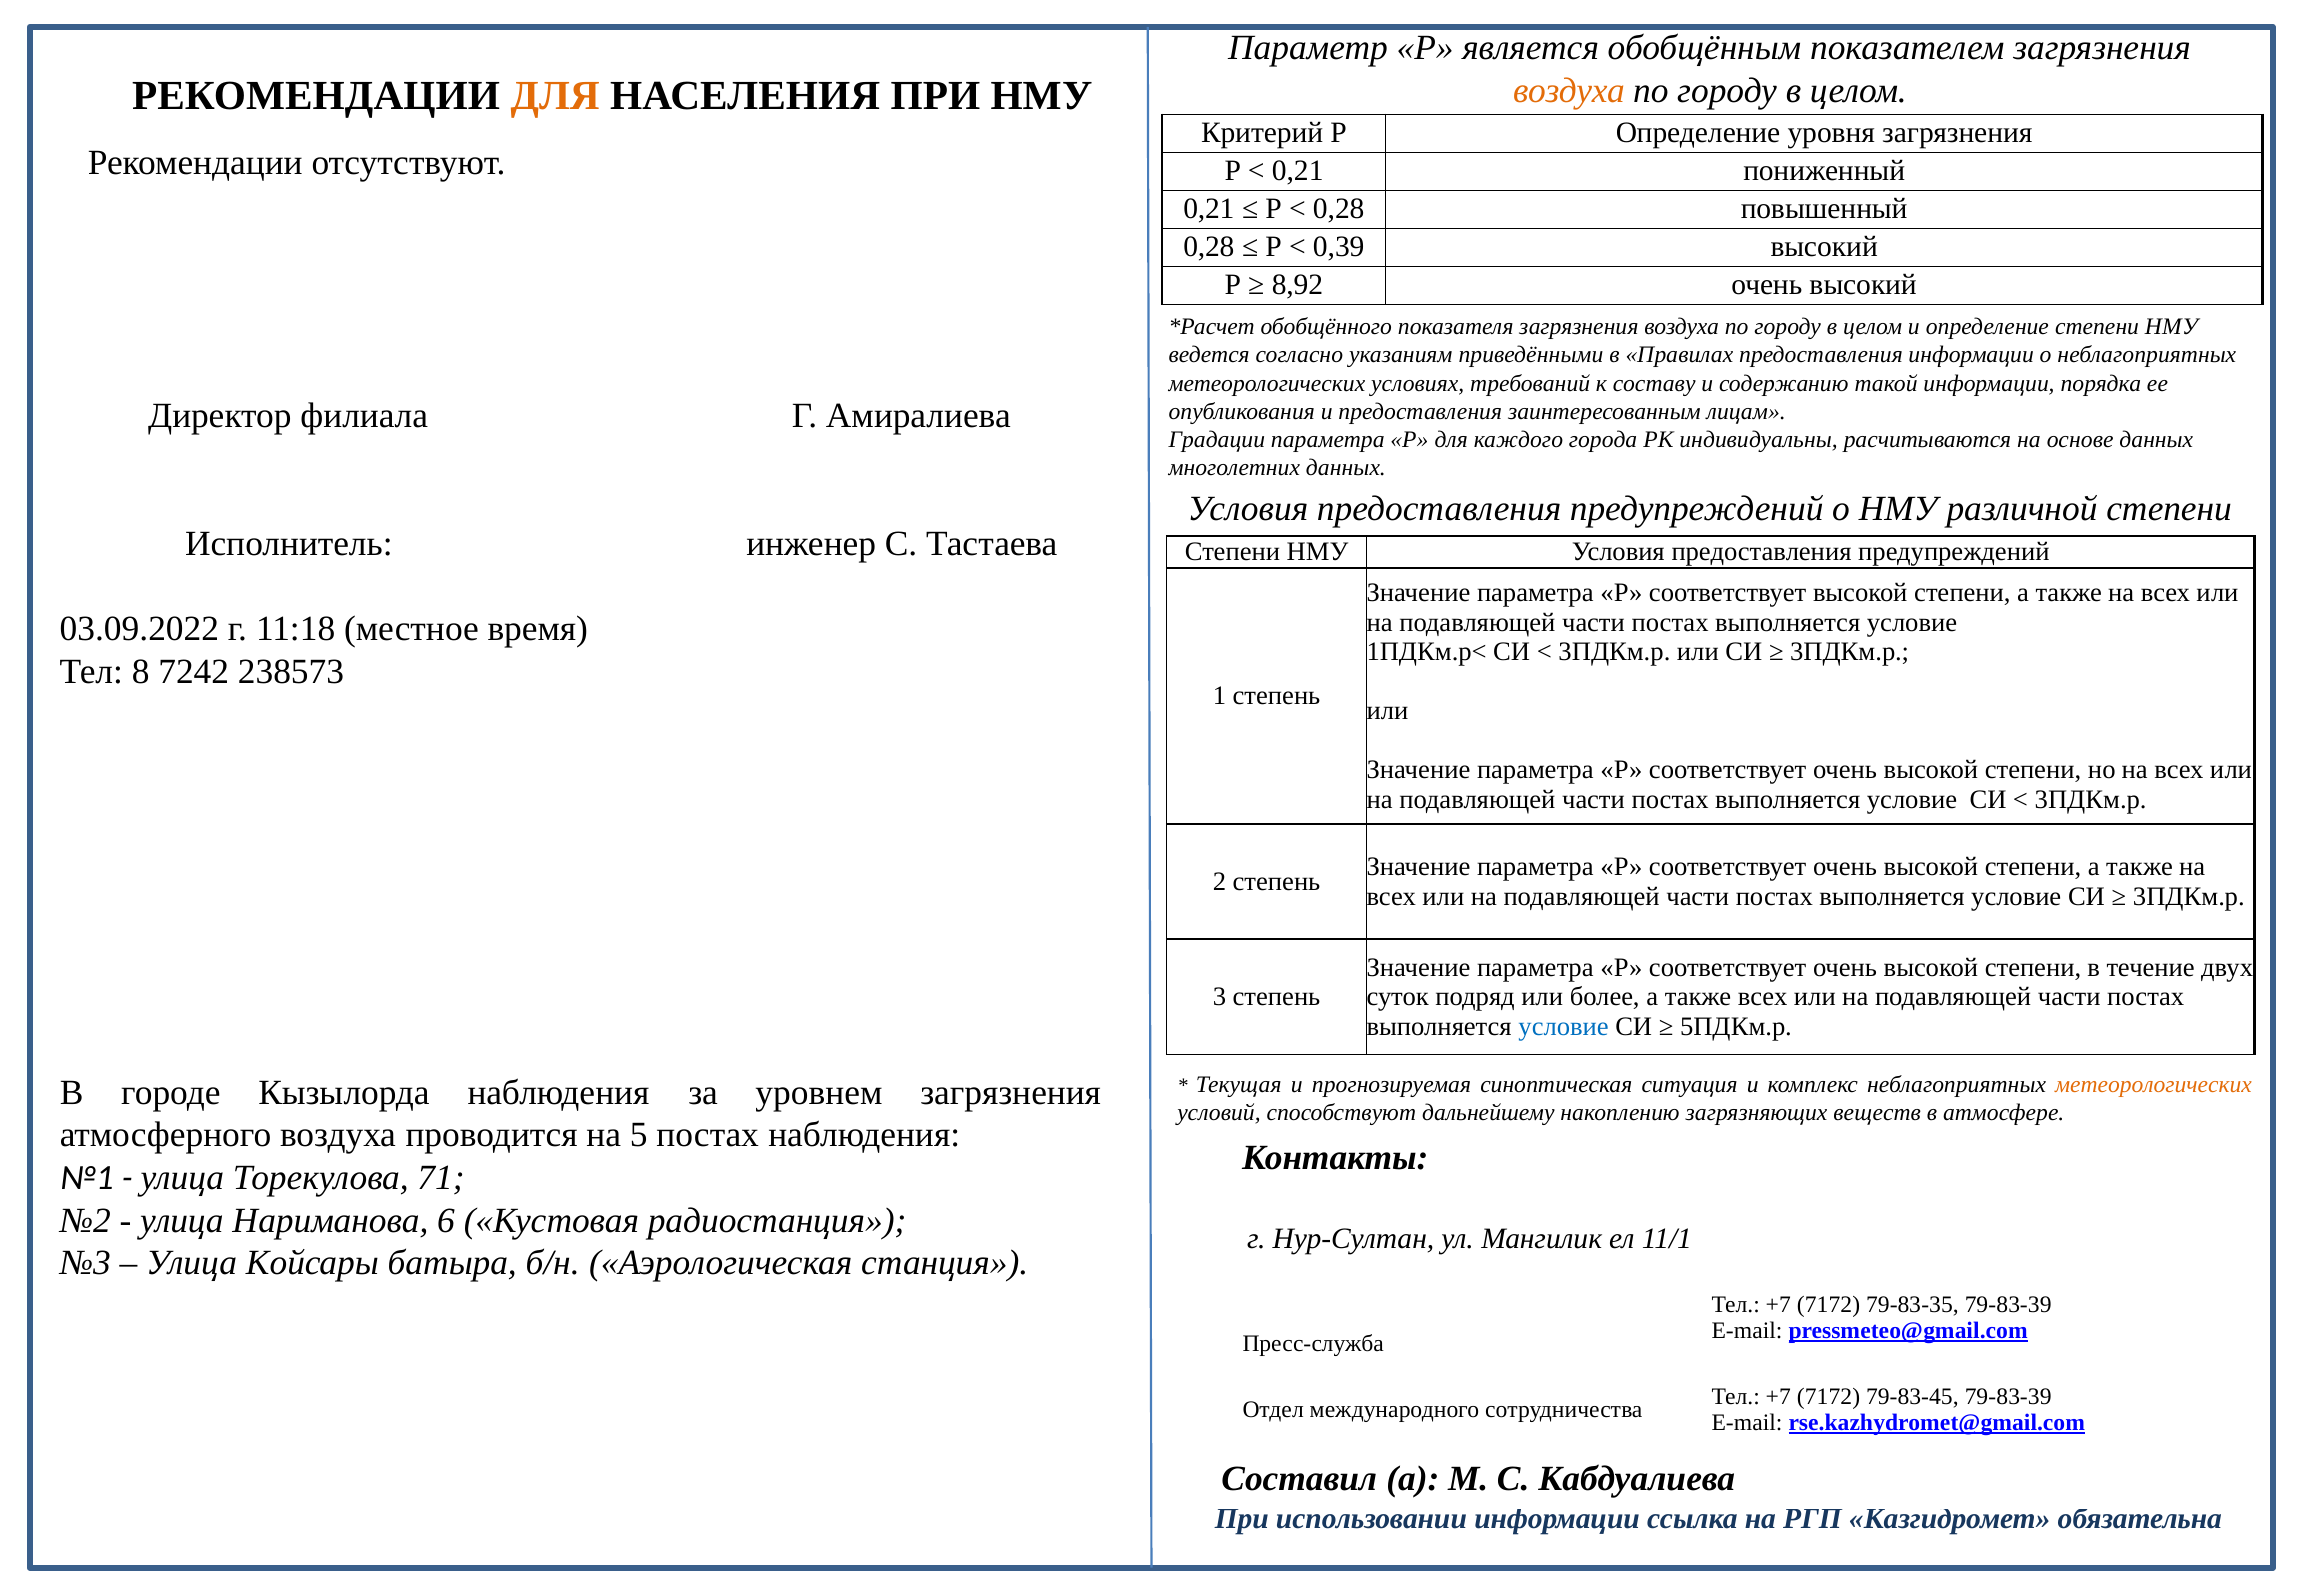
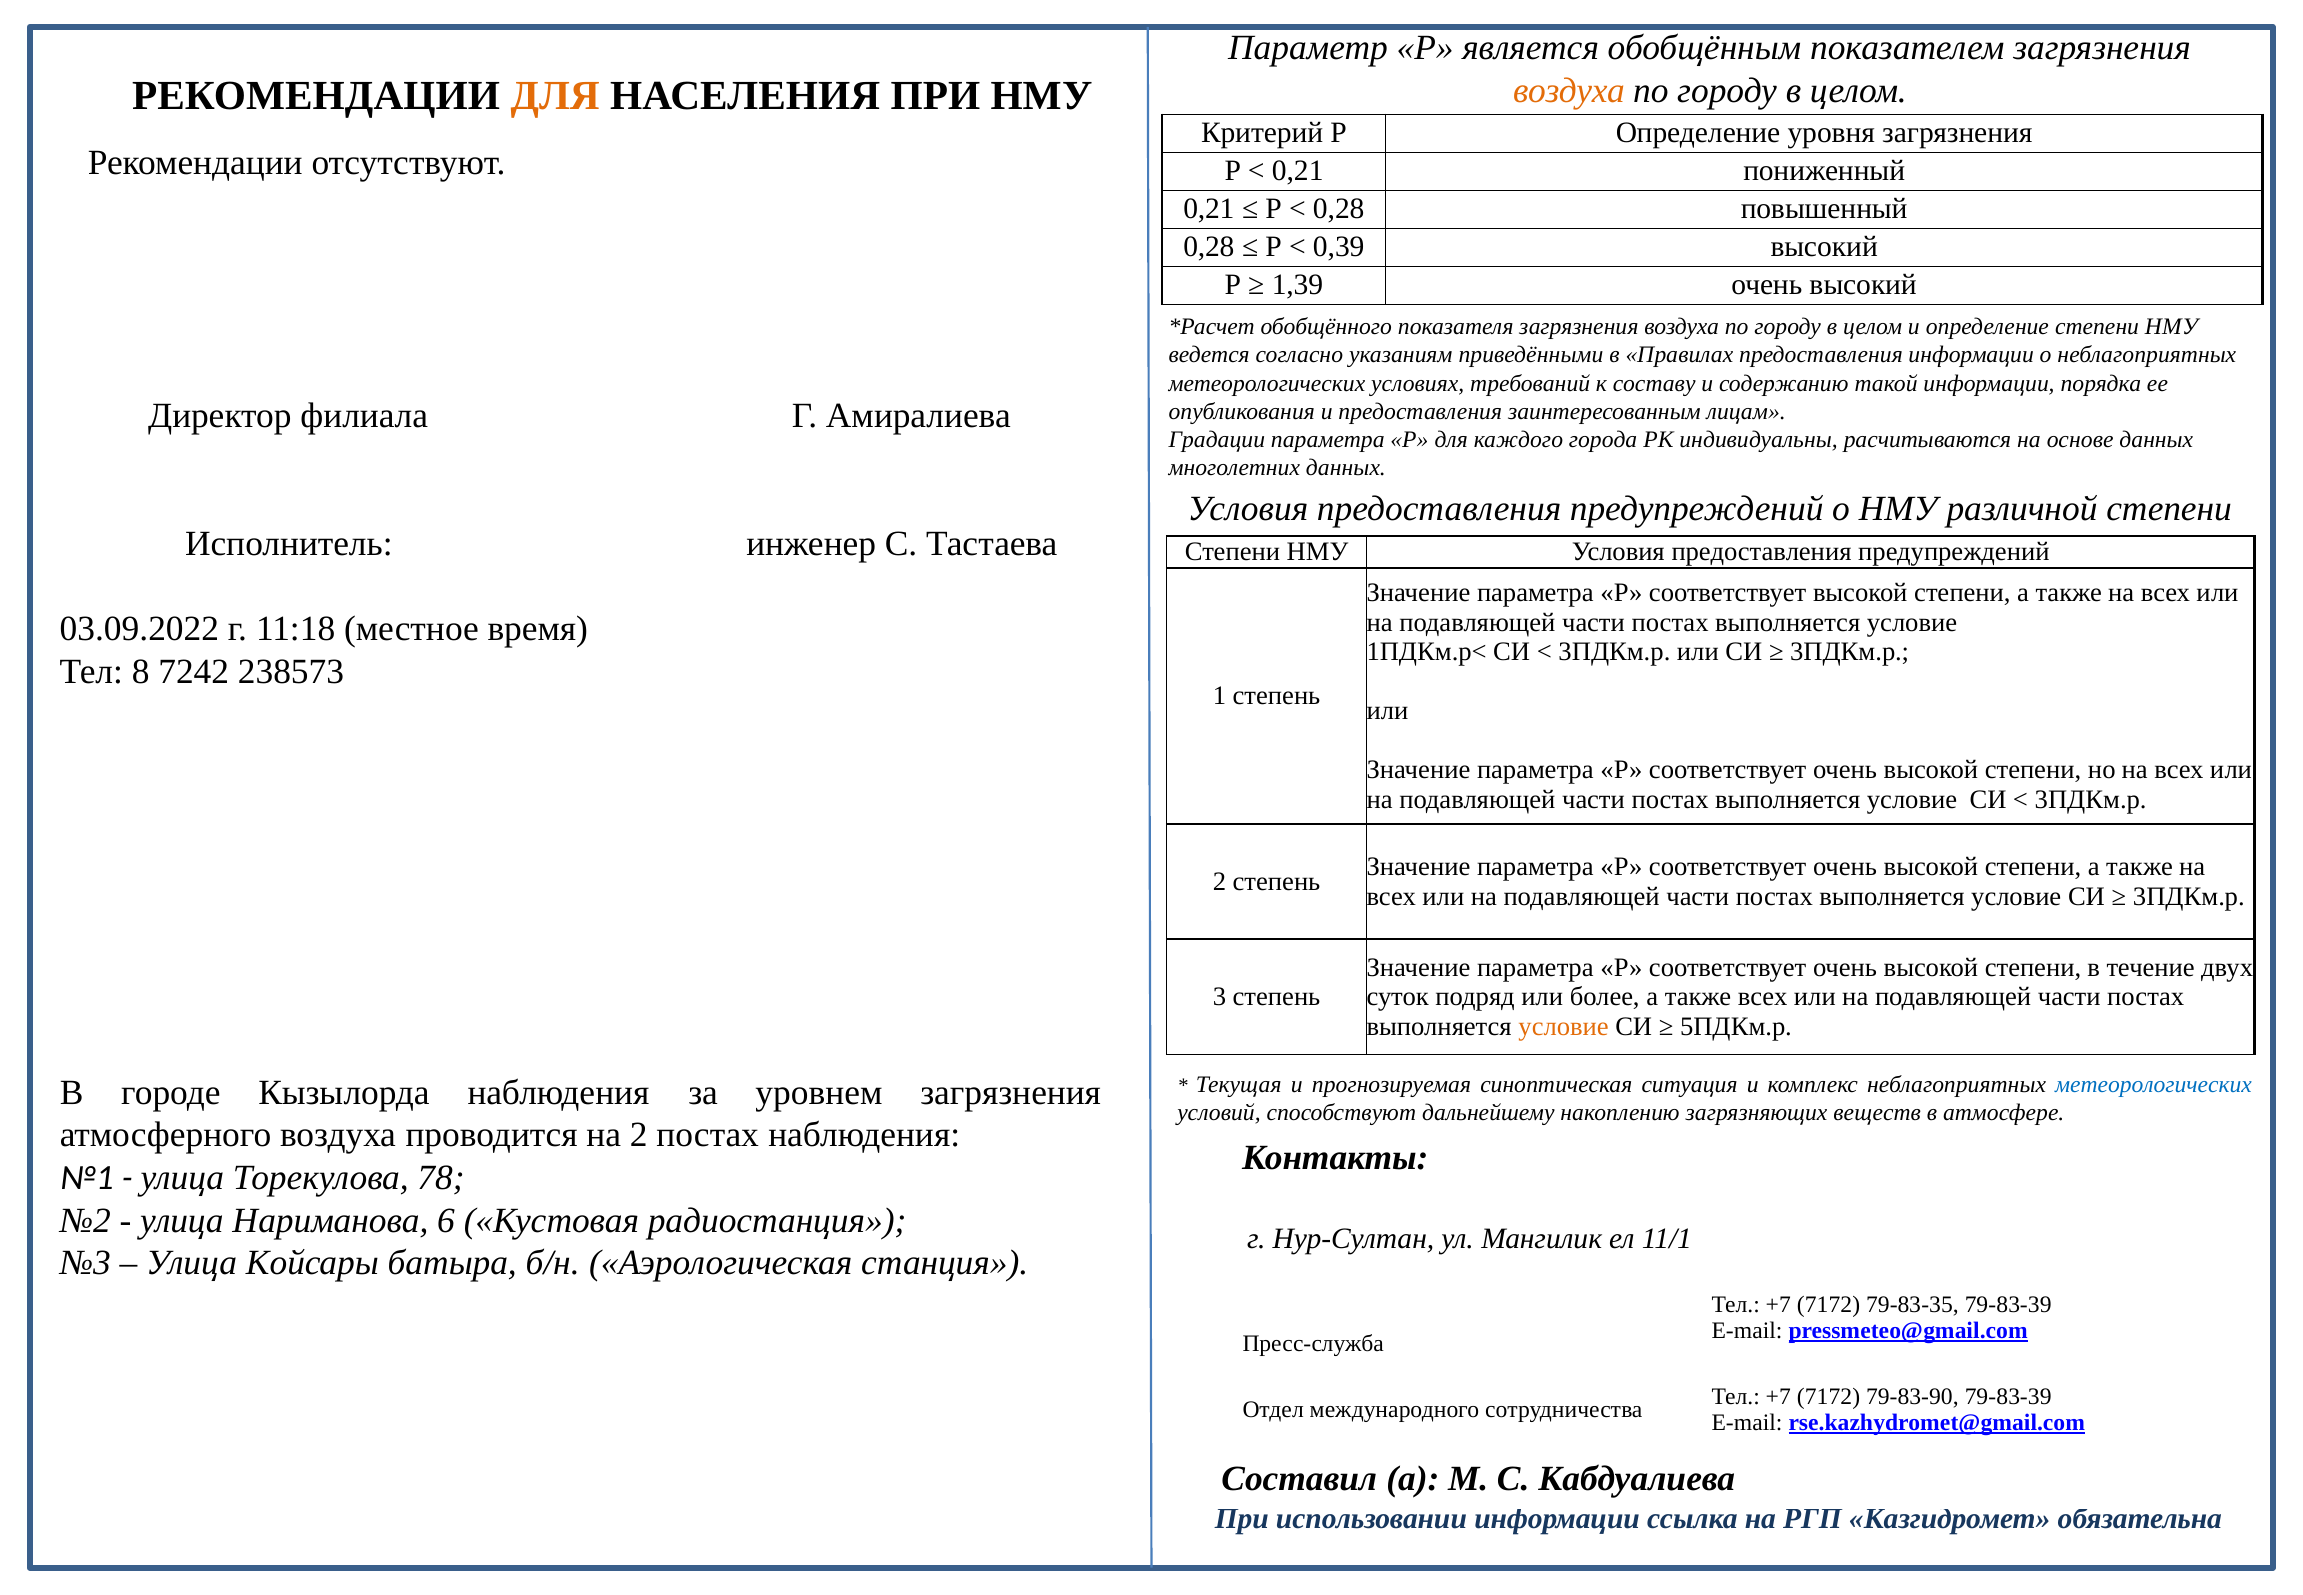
8,92: 8,92 -> 1,39 (1297, 285)
условие colour: blue -> orange (1564, 1026)
метеорологических colour: orange -> blue (2153, 1084)
на 5: 5 -> 2 (639, 1135)
71: 71 -> 78 (441, 1177)
79-83-45: 79-83-45 -> 79-83-90 (1912, 1396)
